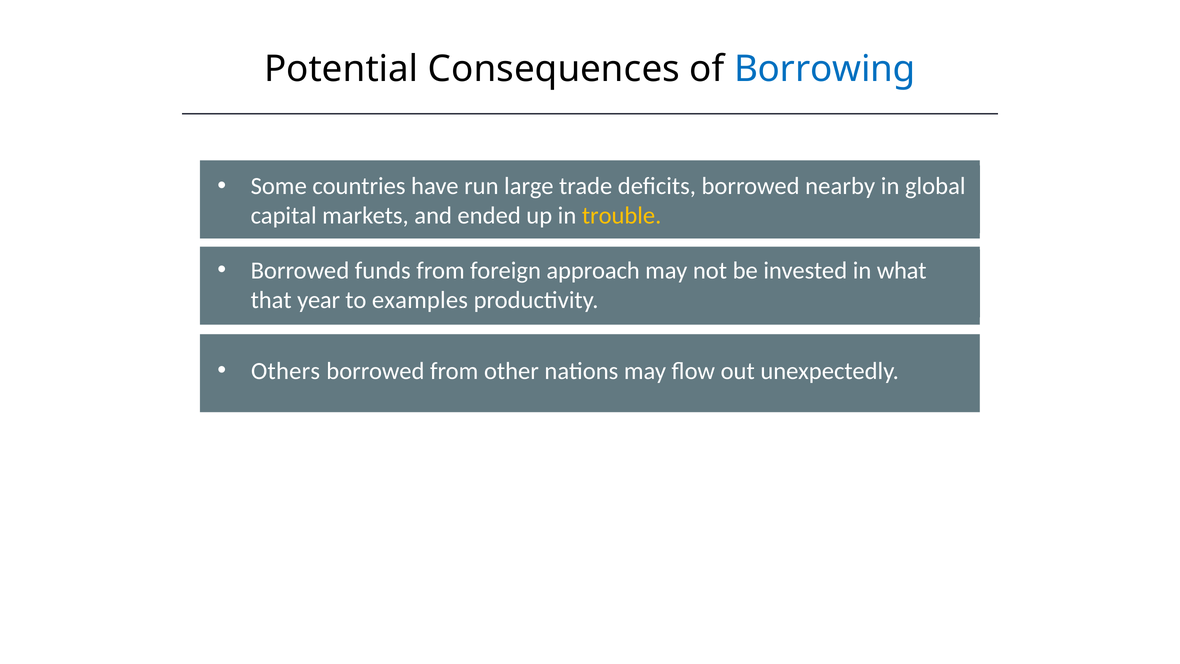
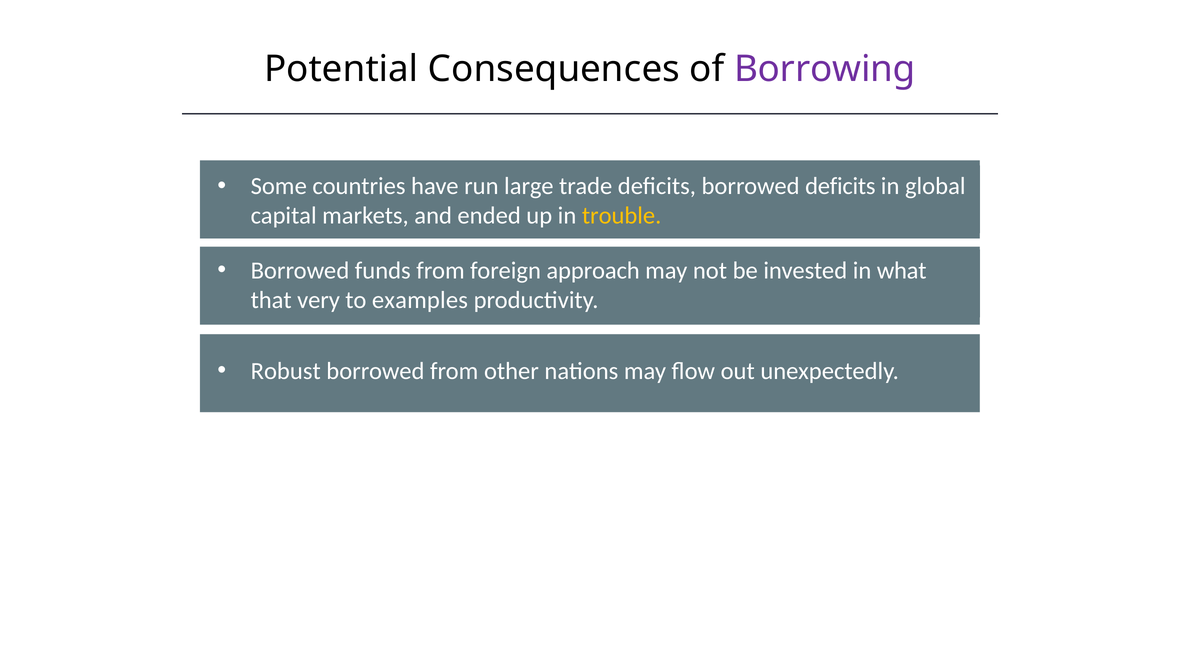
Borrowing colour: blue -> purple (825, 69)
borrowed nearby: nearby -> deficits (840, 186)
year: year -> very (319, 300)
Others: Others -> Robust (286, 371)
